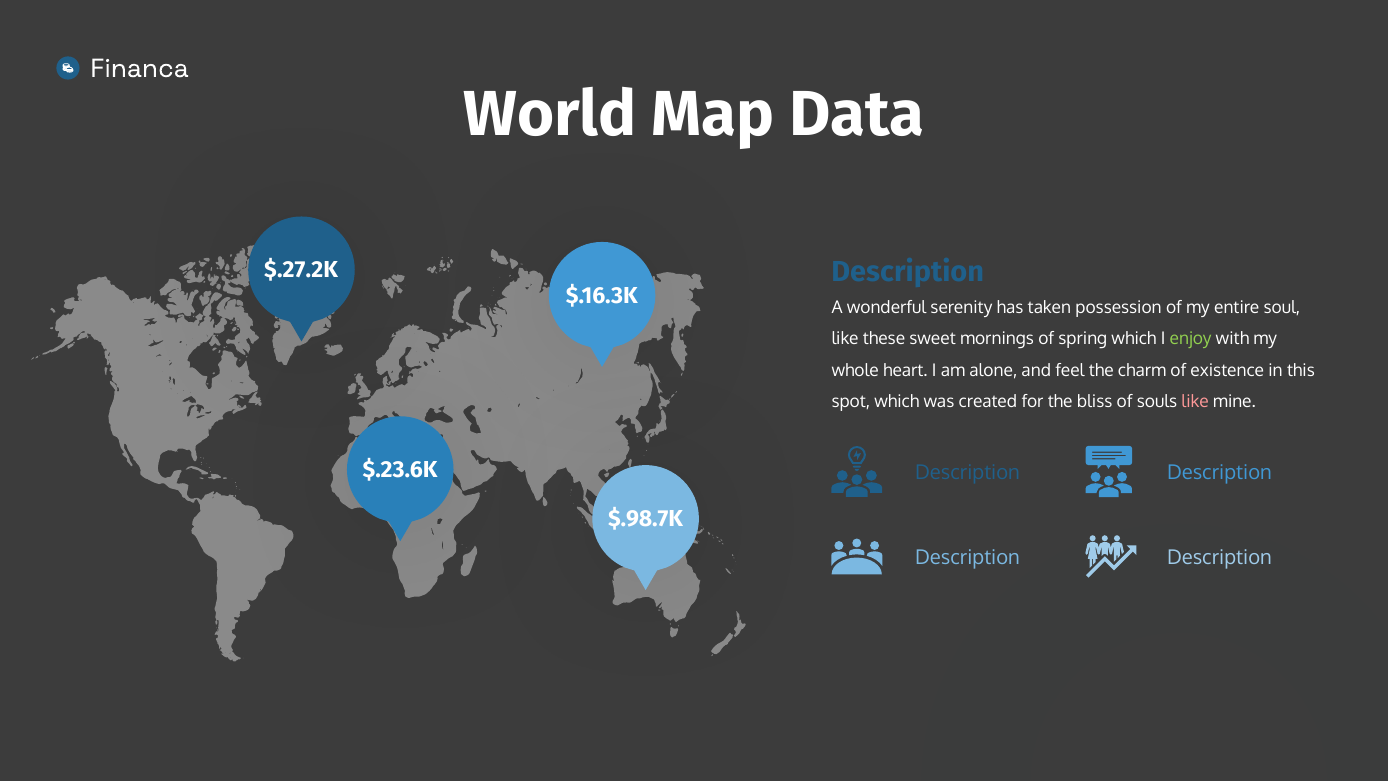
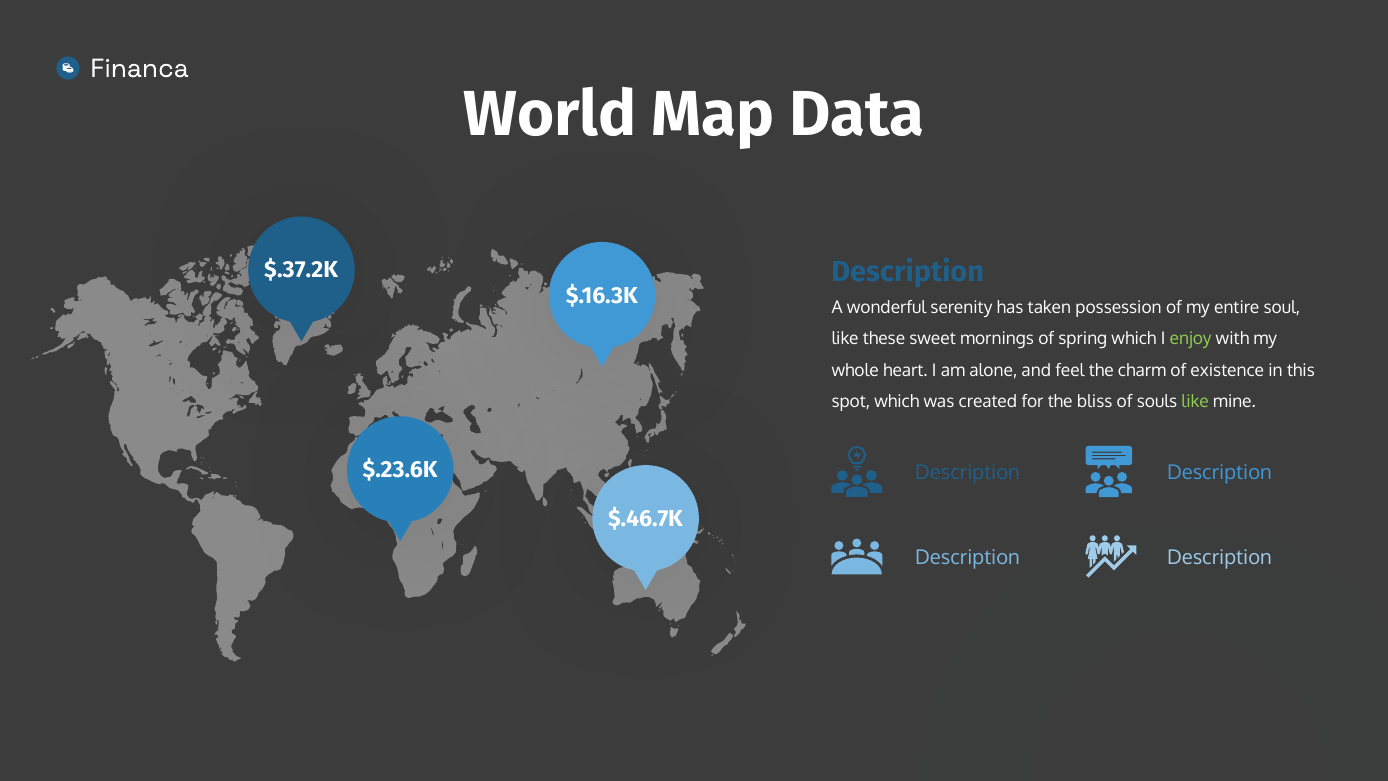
$.27.2K: $.27.2K -> $.37.2K (301, 270)
like colour: pink -> light green (1195, 401)
$.98.7K: $.98.7K -> $.46.7K (646, 518)
